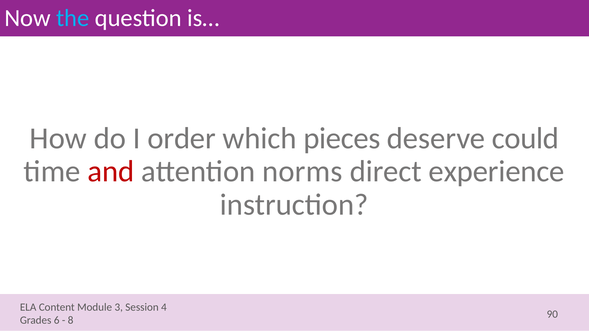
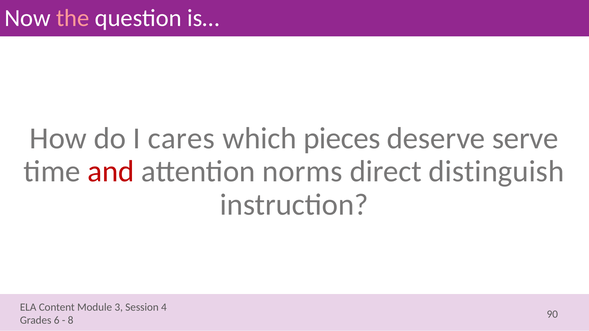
the colour: light blue -> pink (73, 18)
order: order -> cares (181, 139)
could: could -> serve (525, 139)
experience: experience -> distinguish (496, 172)
